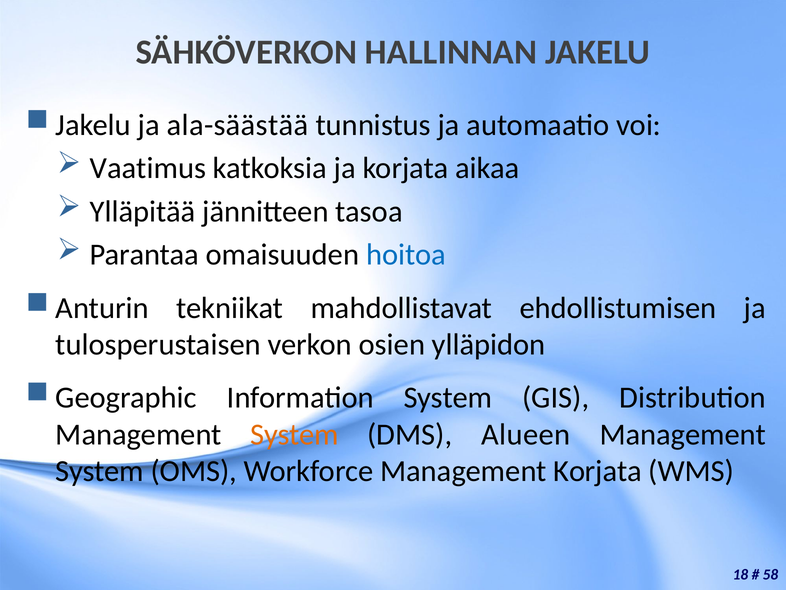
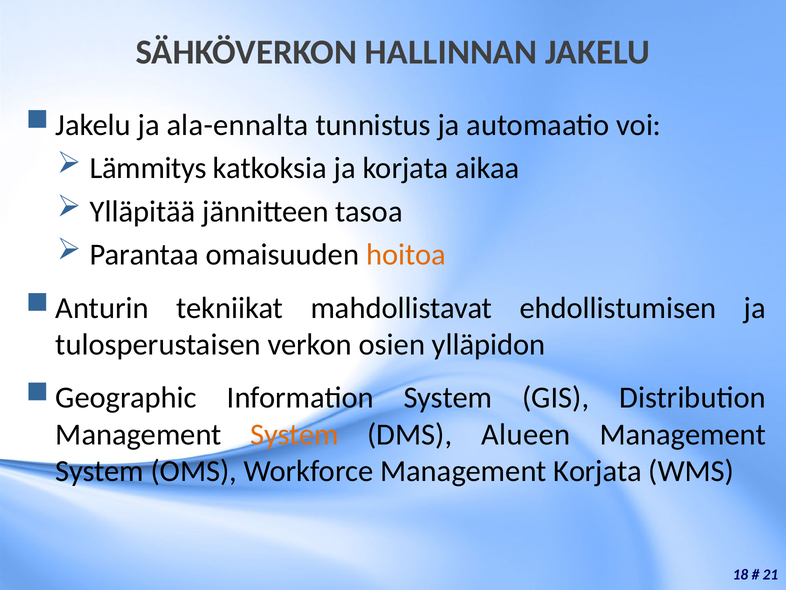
ala-säästää: ala-säästää -> ala-ennalta (238, 125)
Vaatimus: Vaatimus -> Lämmitys (148, 168)
hoitoa colour: blue -> orange (406, 255)
58: 58 -> 21 (770, 574)
